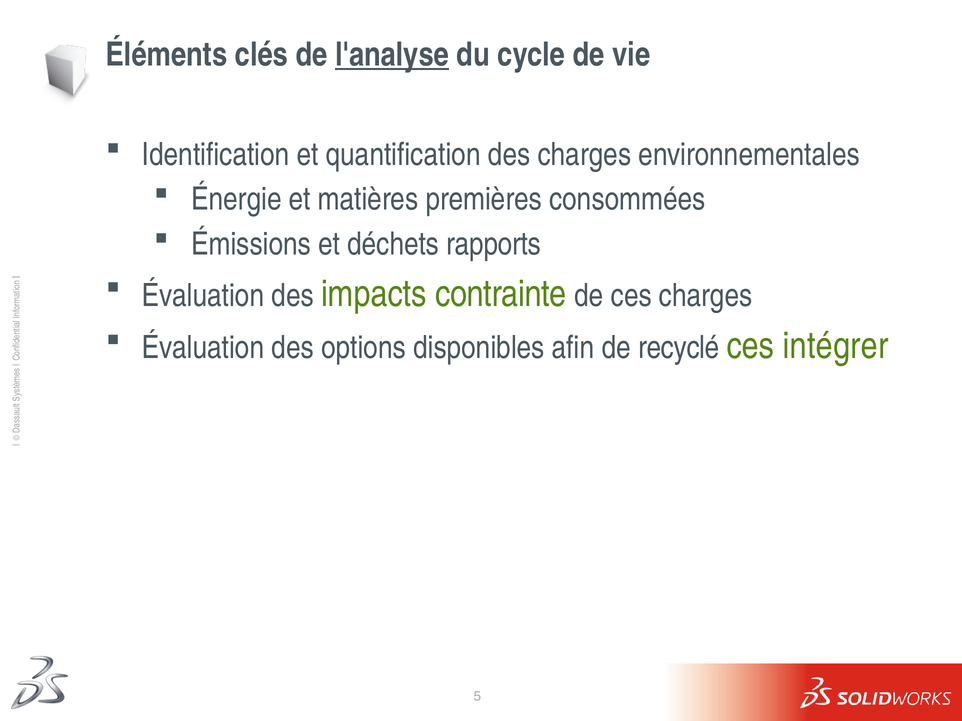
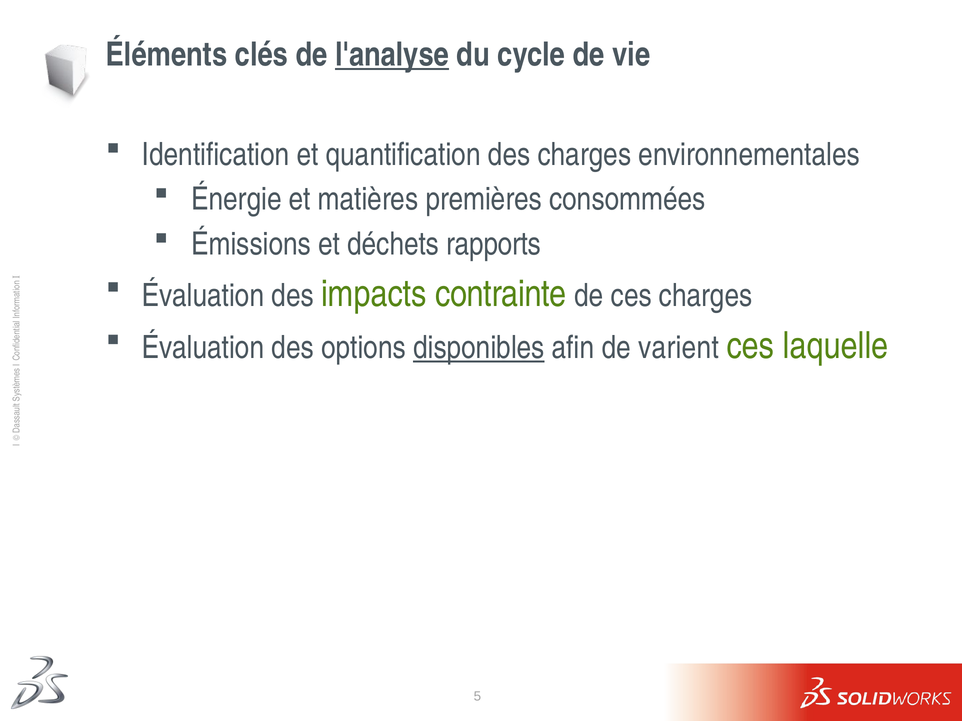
disponibles underline: none -> present (479, 348)
recyclé: recyclé -> varient (679, 348)
intégrer: intégrer -> laquelle (836, 346)
